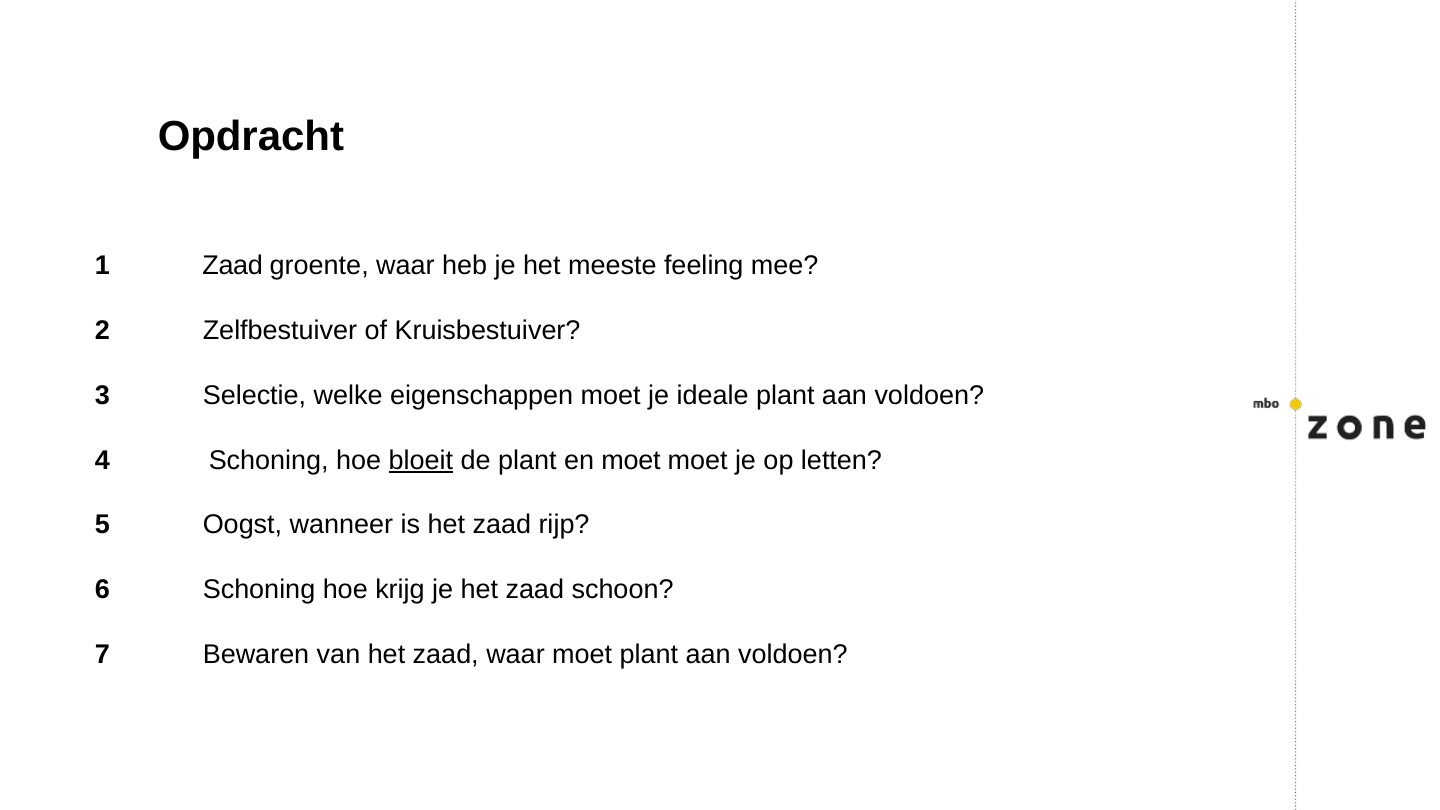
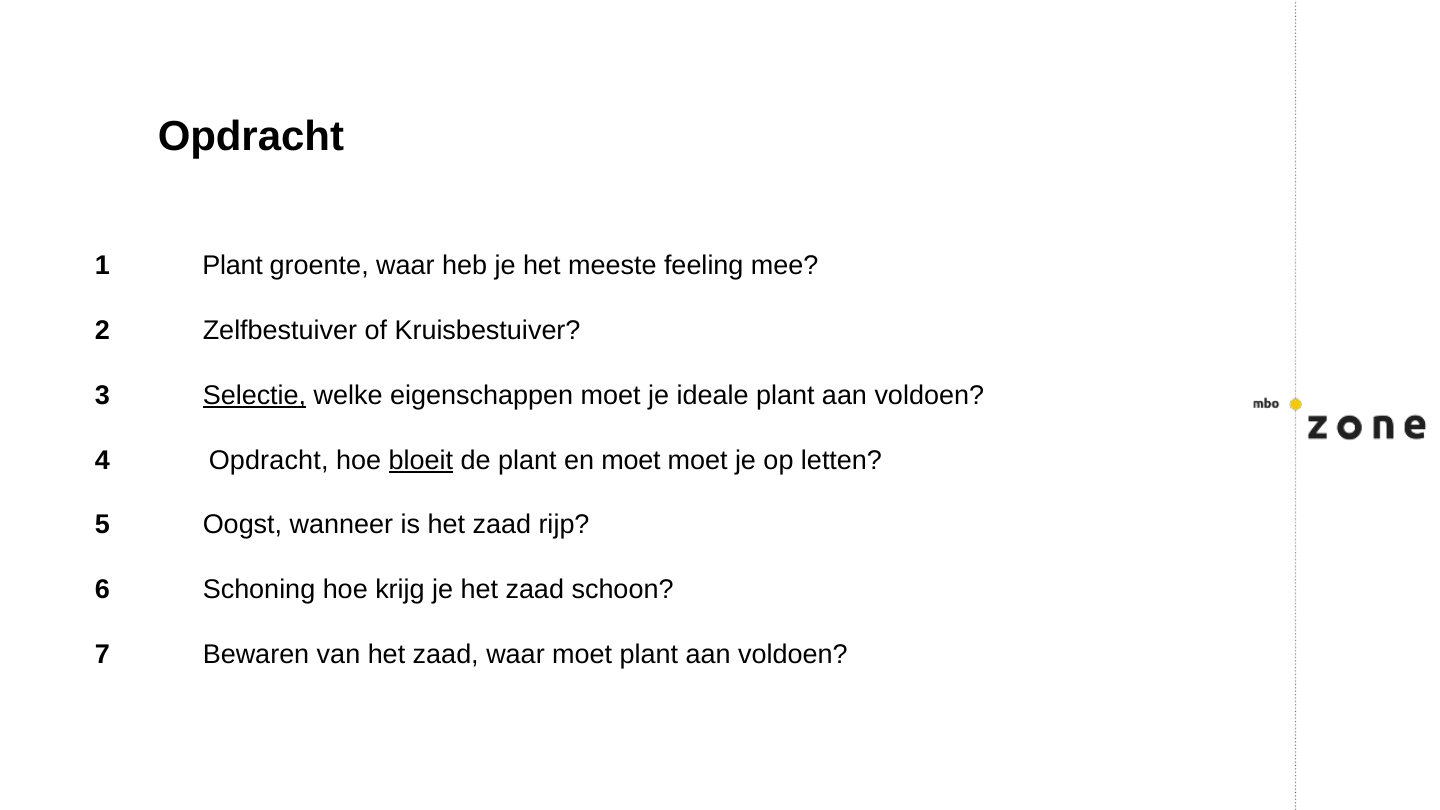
1 Zaad: Zaad -> Plant (233, 266)
Selectie underline: none -> present (254, 395)
4 Schoning: Schoning -> Opdracht (269, 460)
